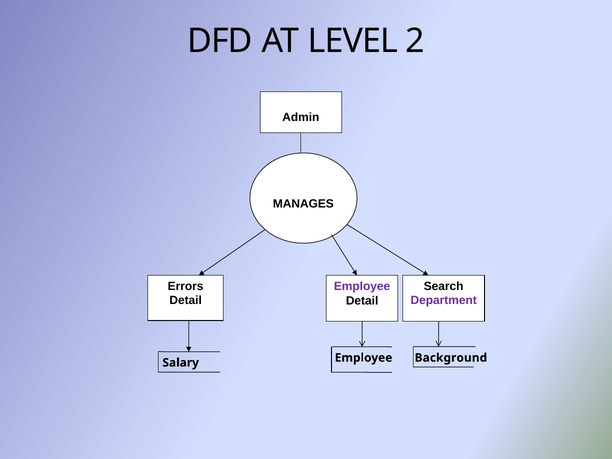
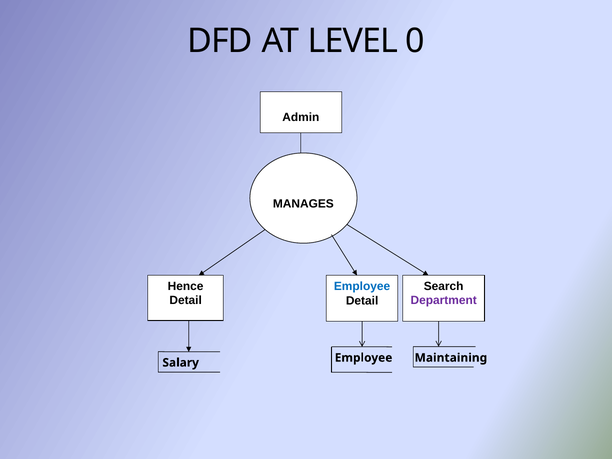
2: 2 -> 0 (415, 41)
Errors: Errors -> Hence (186, 286)
Employee colour: purple -> blue (362, 286)
Background: Background -> Maintaining (451, 358)
